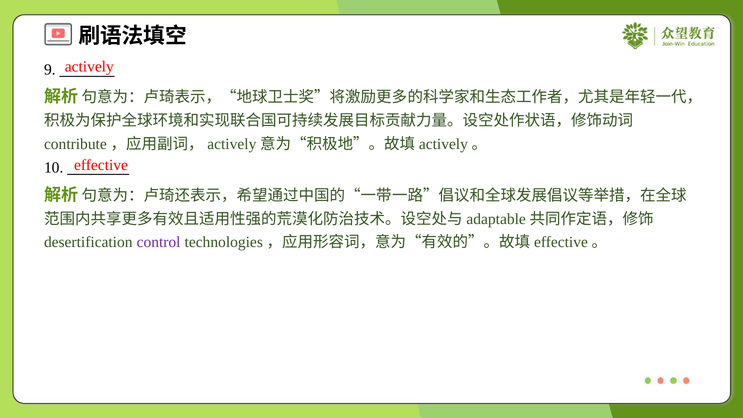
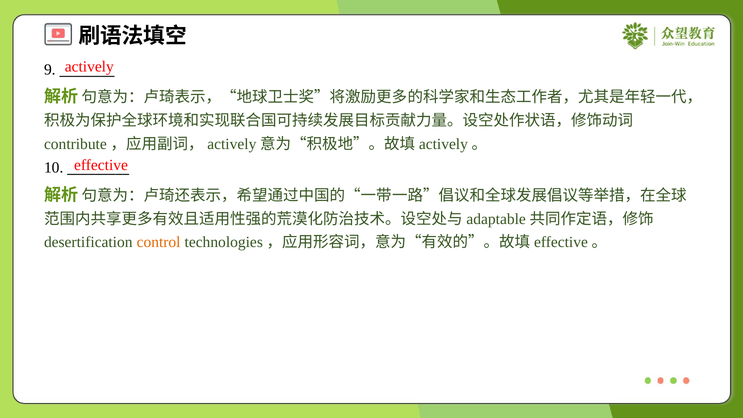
control colour: purple -> orange (159, 242)
